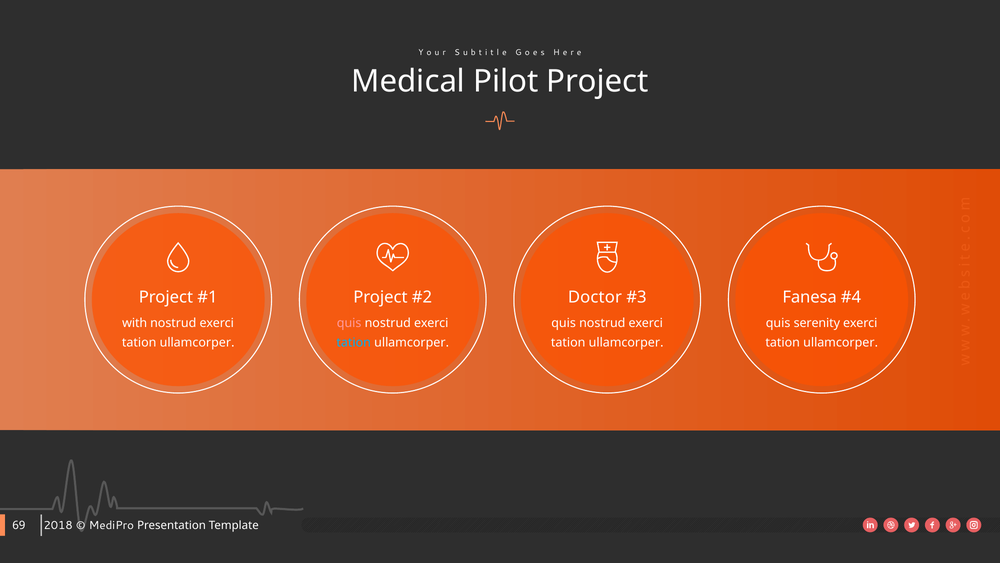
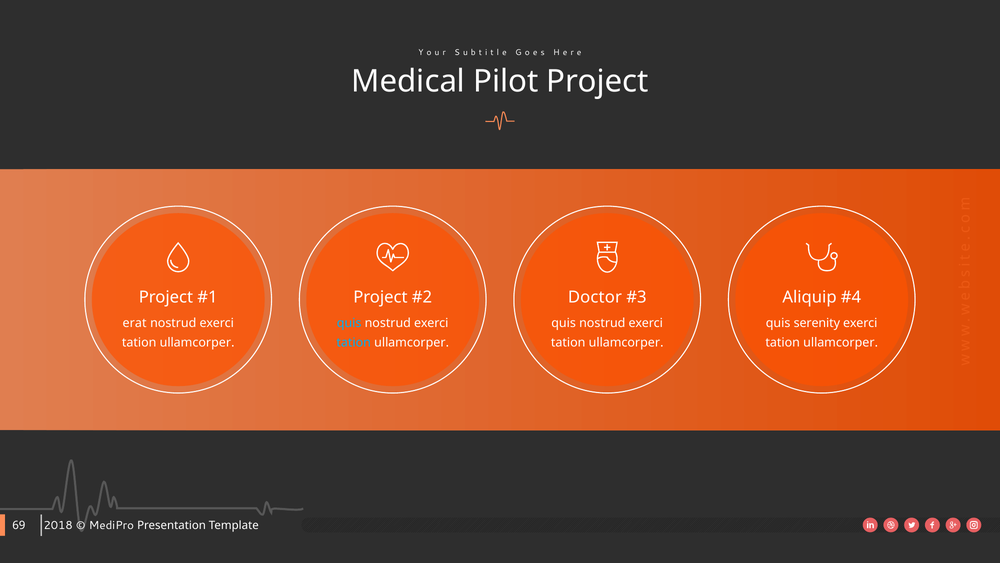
Fanesa: Fanesa -> Aliquip (810, 297)
with: with -> erat (135, 323)
quis colour: pink -> light blue (349, 323)
